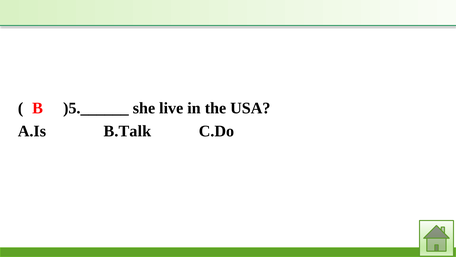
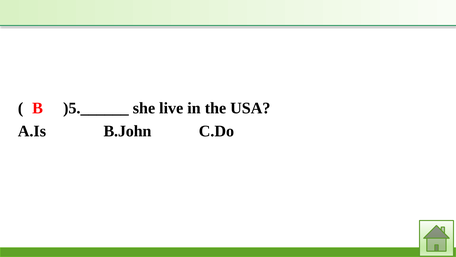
B.Talk: B.Talk -> B.John (127, 131)
